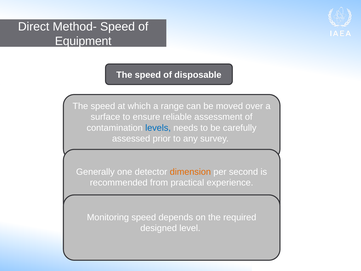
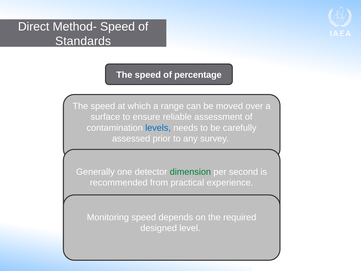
Equipment: Equipment -> Standards (83, 41)
disposable: disposable -> percentage (198, 75)
dimension colour: orange -> green (190, 172)
